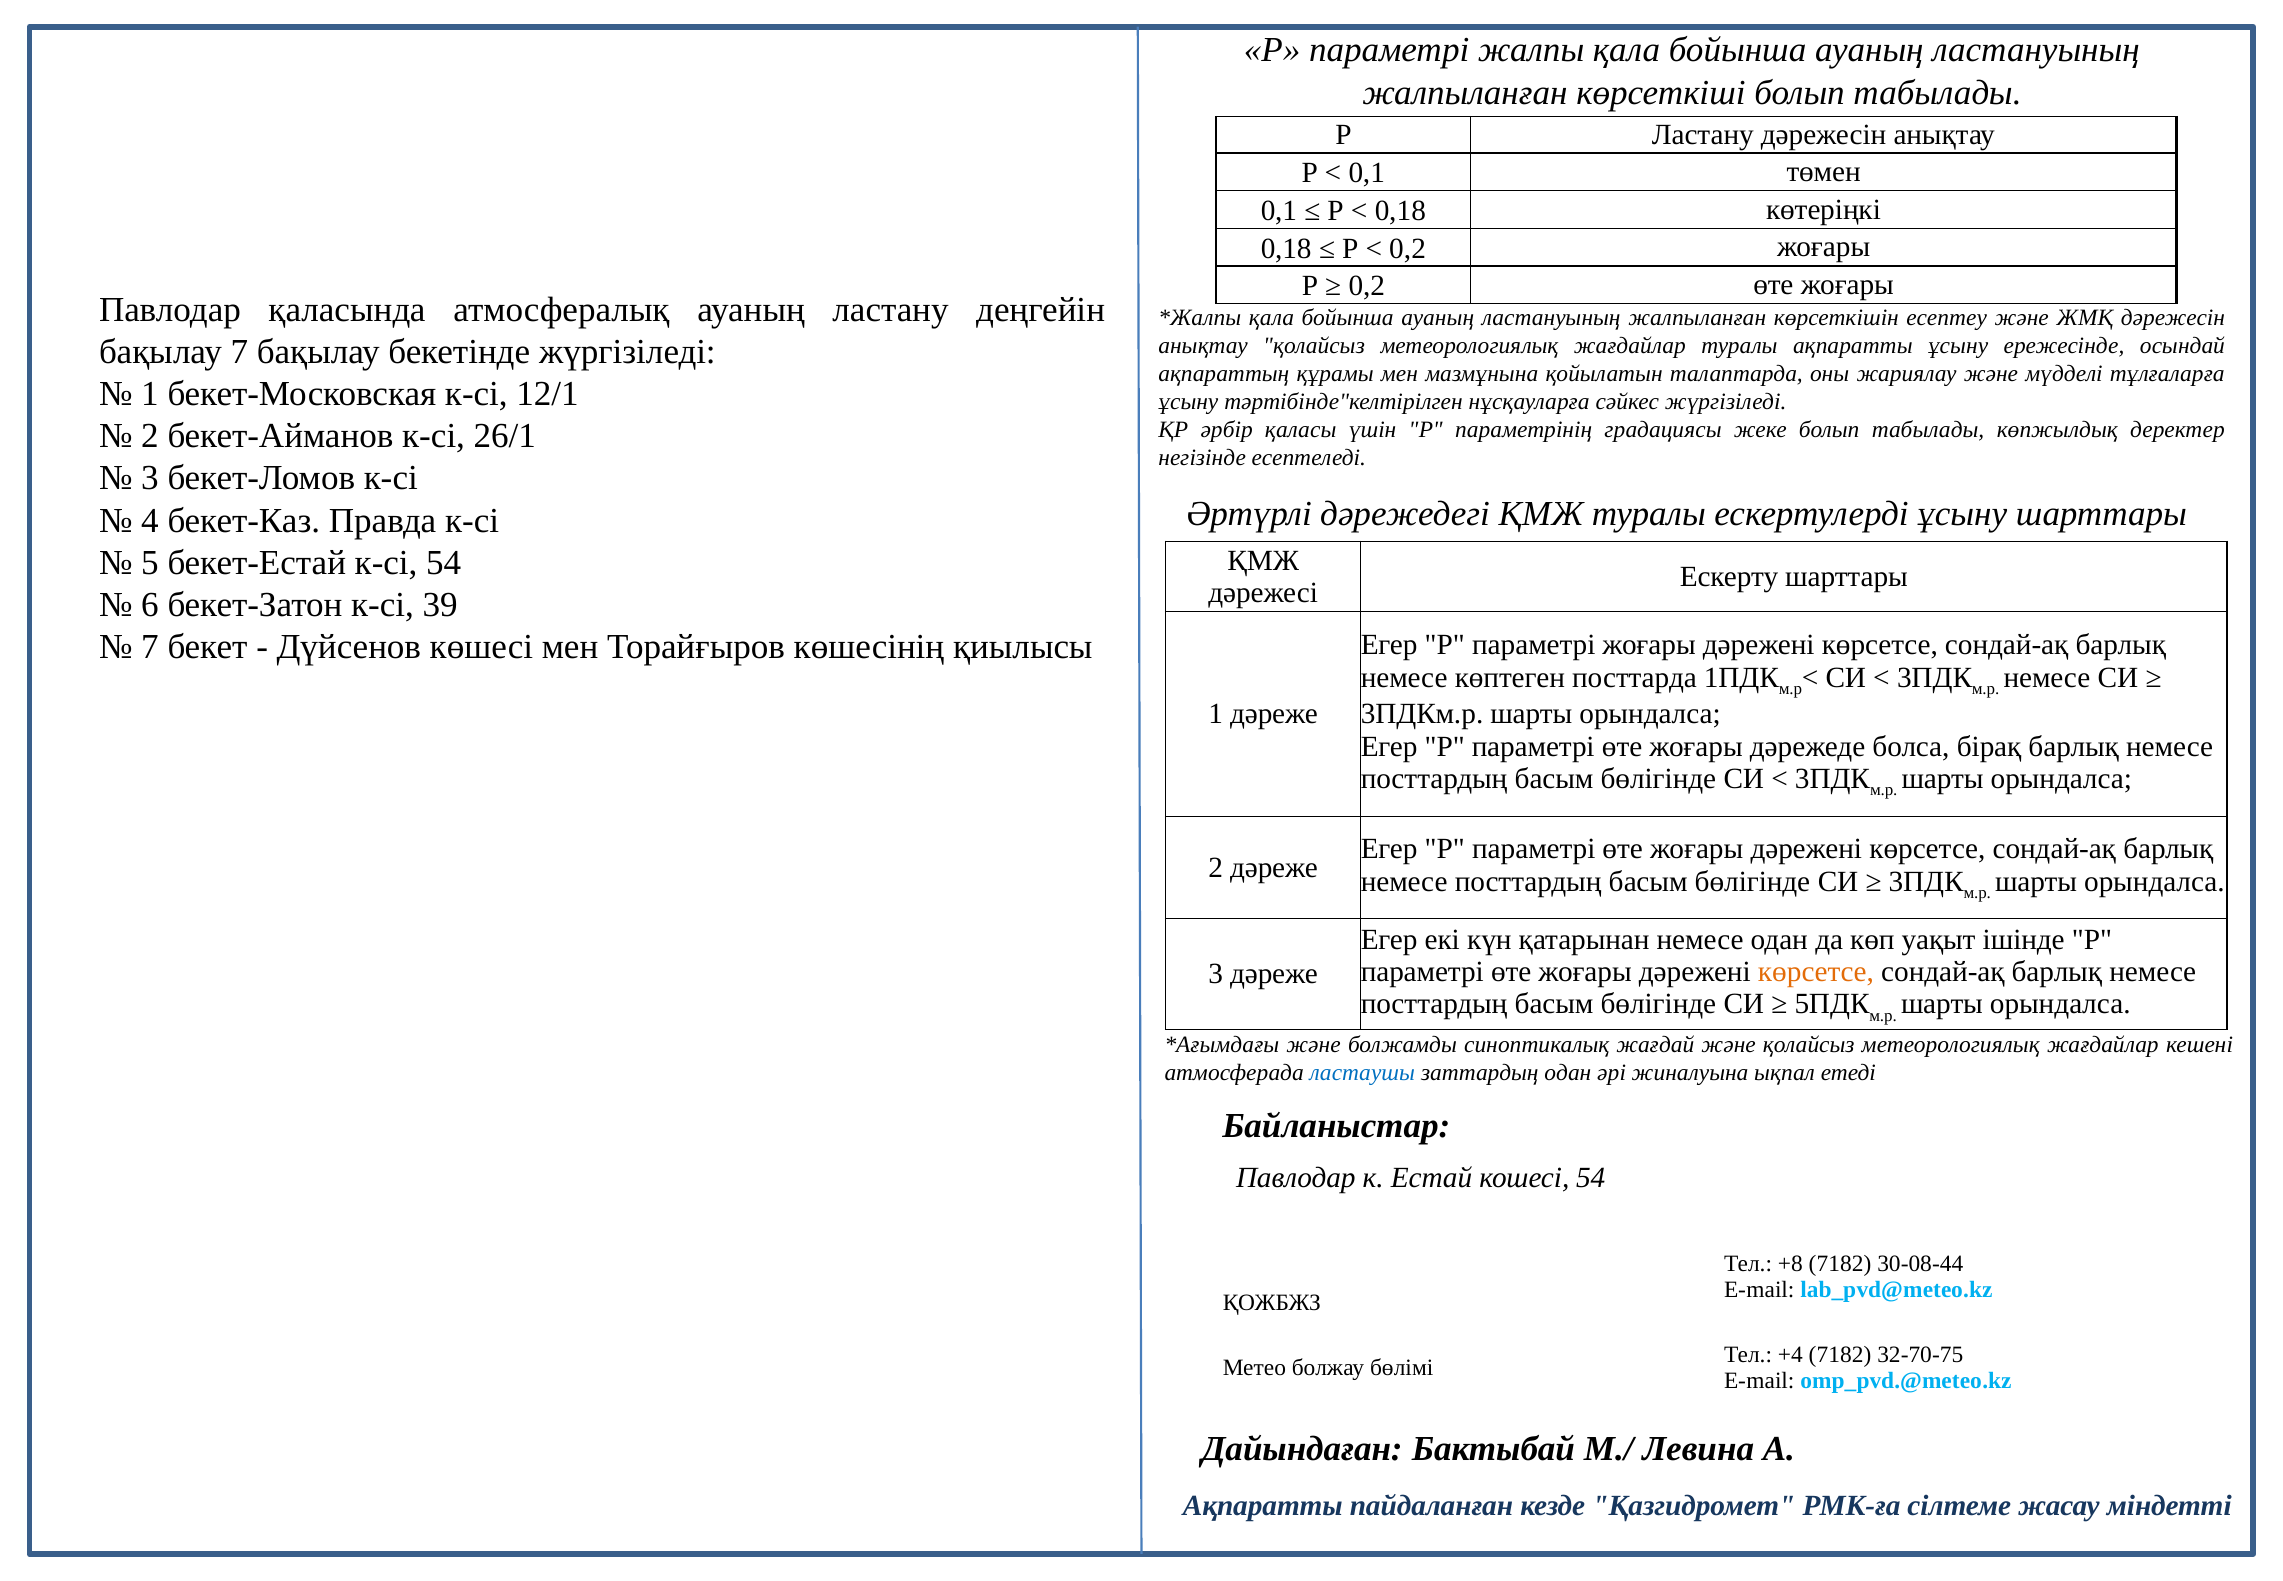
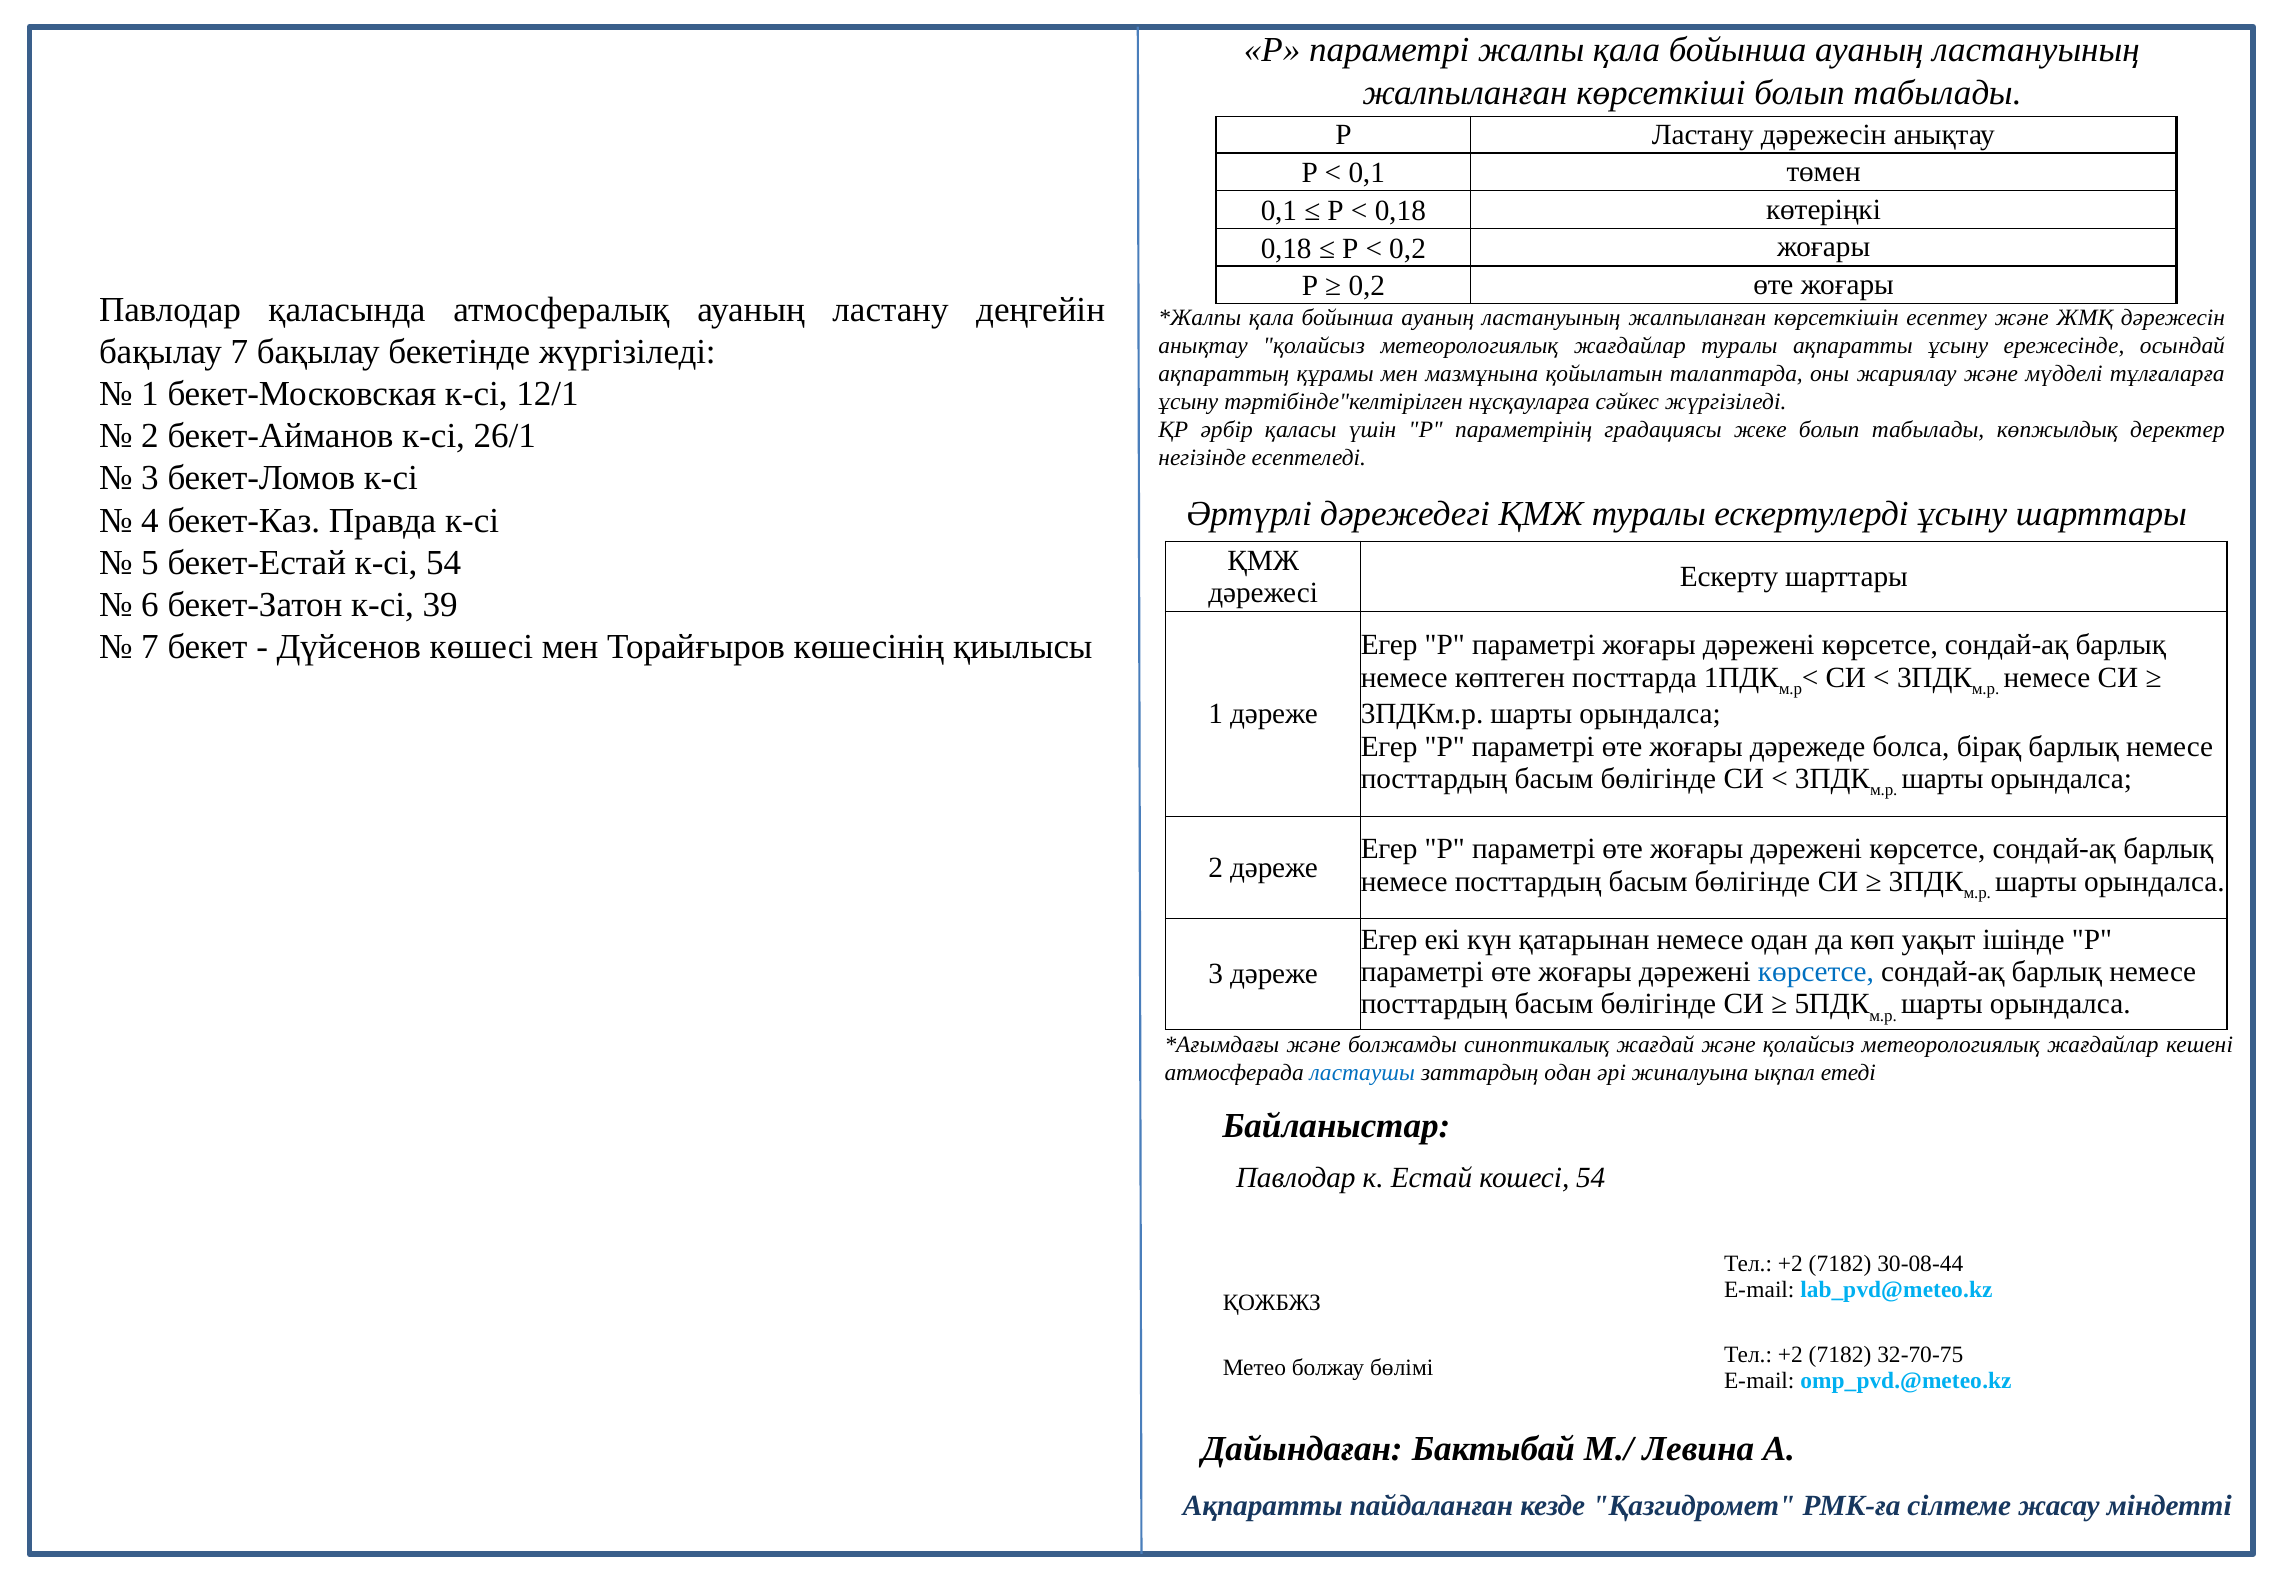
көрсетсе colour: orange -> blue (1816, 972)
+8: +8 -> +2 (1790, 1263)
+4: +4 -> +2 (1790, 1355)
